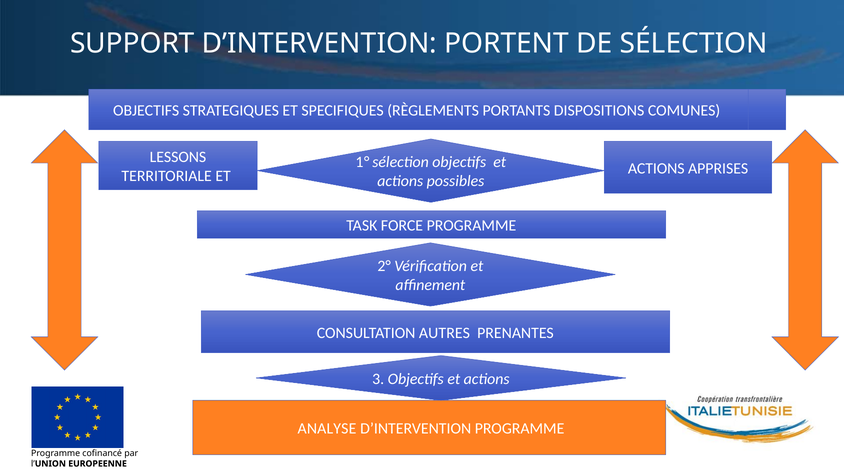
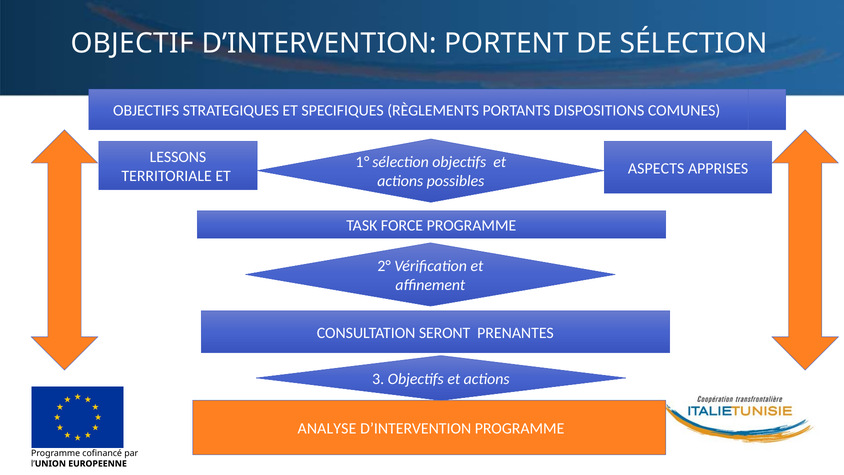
SUPPORT: SUPPORT -> OBJECTIF (132, 43)
ACTIONS: ACTIONS -> ASPECTS (656, 168)
AUTRES: AUTRES -> SERONT (445, 333)
